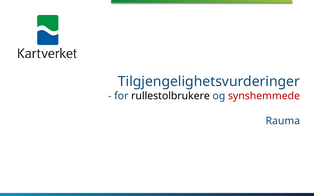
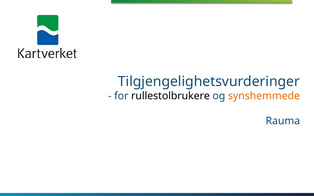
synshemmede colour: red -> orange (264, 96)
